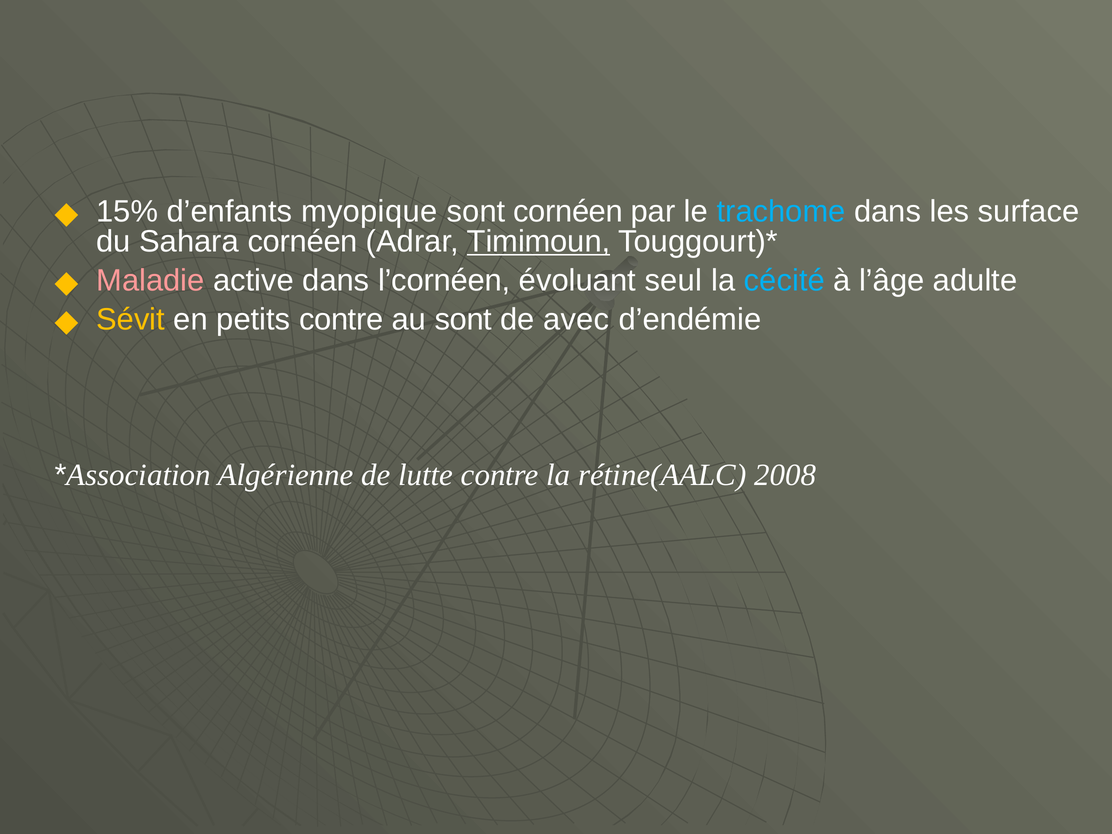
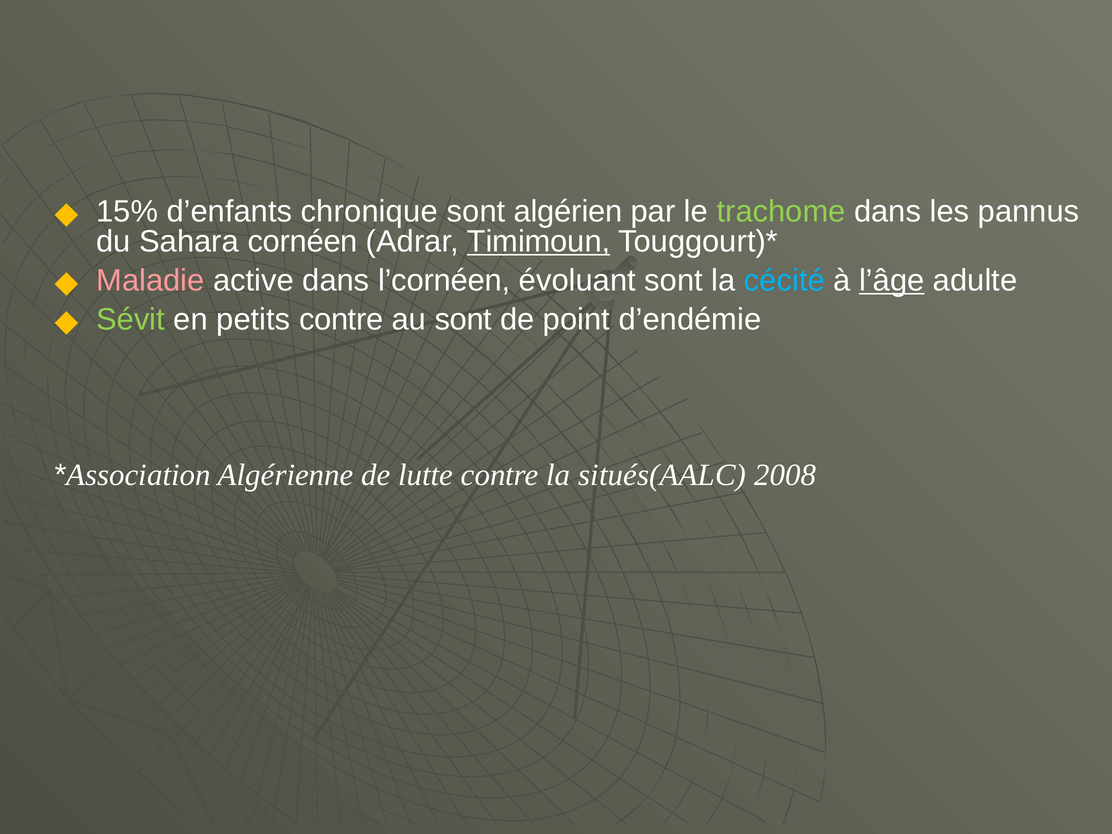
myopique: myopique -> chronique (369, 212)
sont cornéen: cornéen -> algérien (568, 212)
trachome colour: light blue -> light green (781, 212)
surface: surface -> pannus (1029, 212)
évoluant seul: seul -> sont (674, 280)
l’âge underline: none -> present (892, 280)
Sévit colour: yellow -> light green (131, 319)
avec: avec -> point (576, 319)
rétine(AALC: rétine(AALC -> situés(AALC (662, 475)
